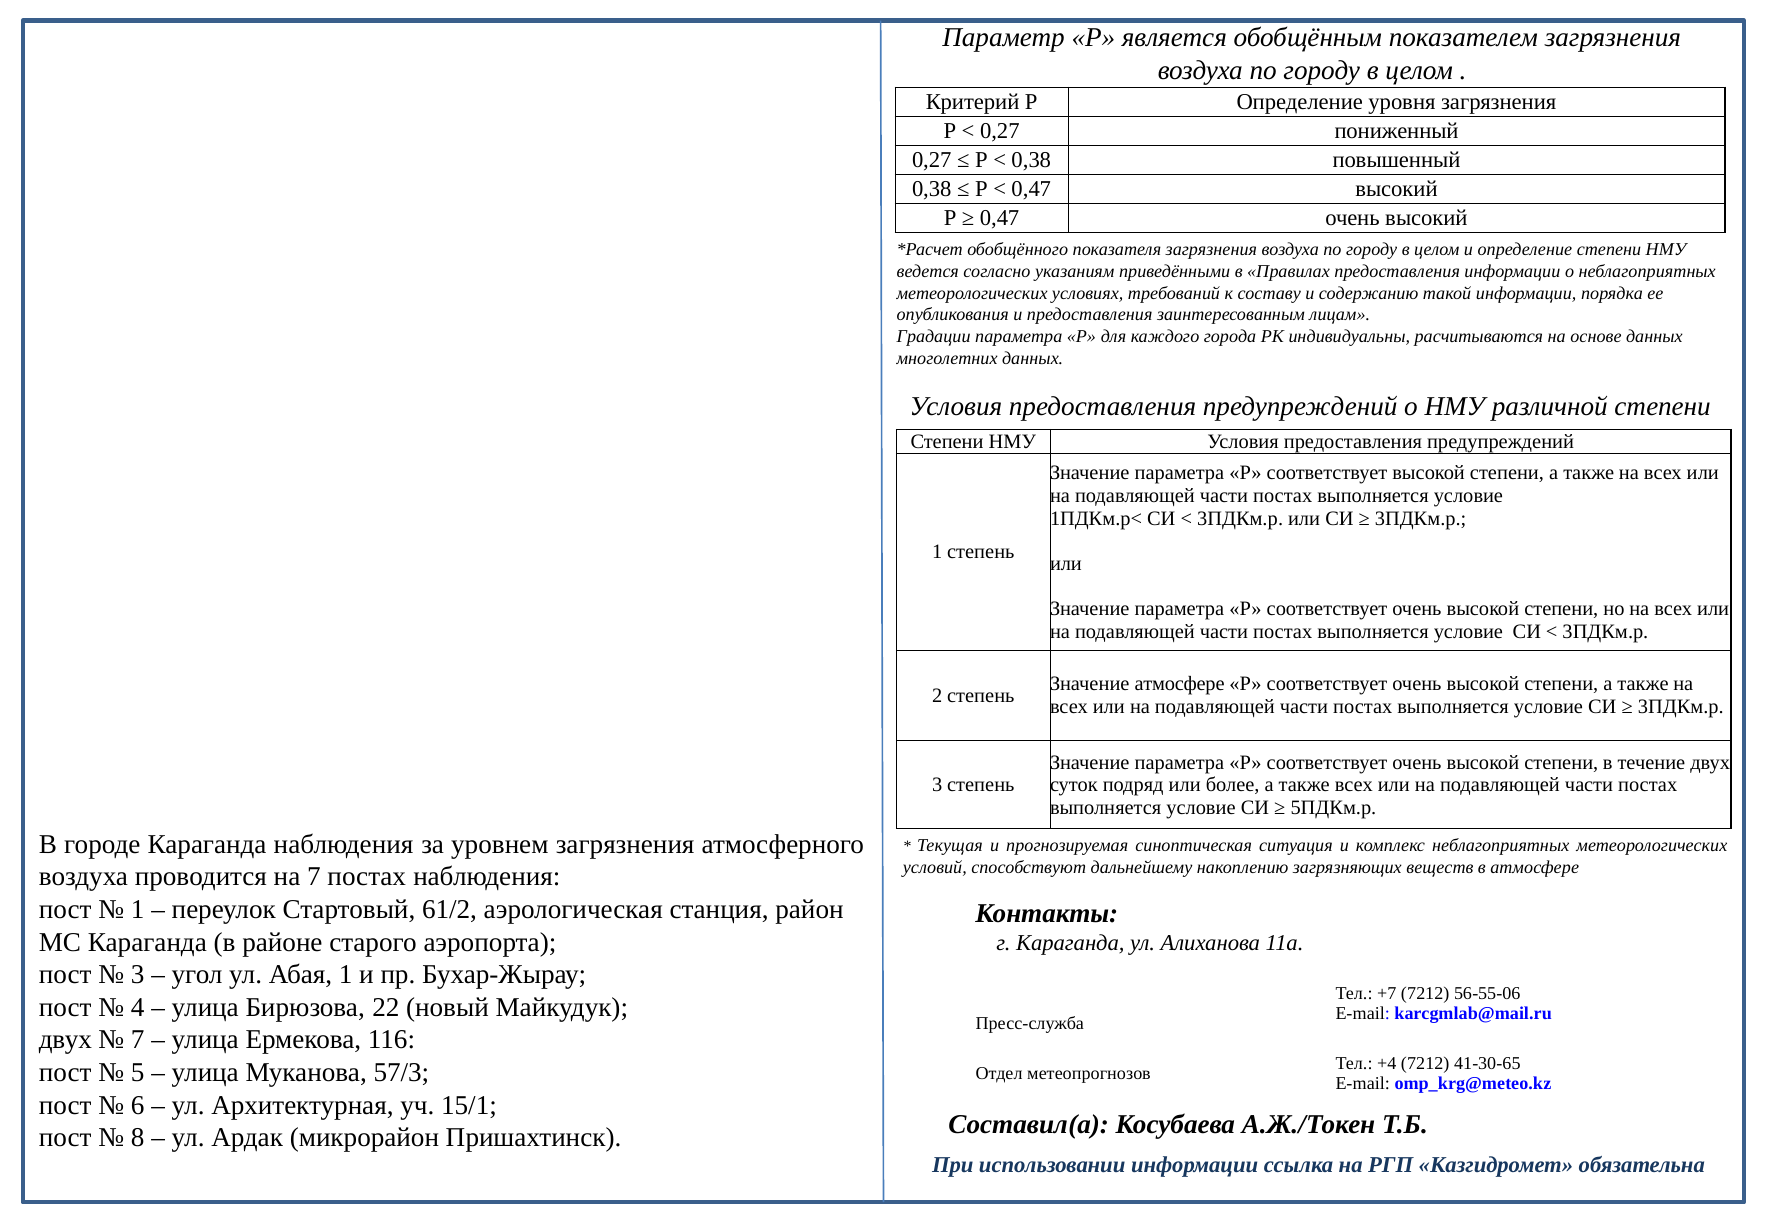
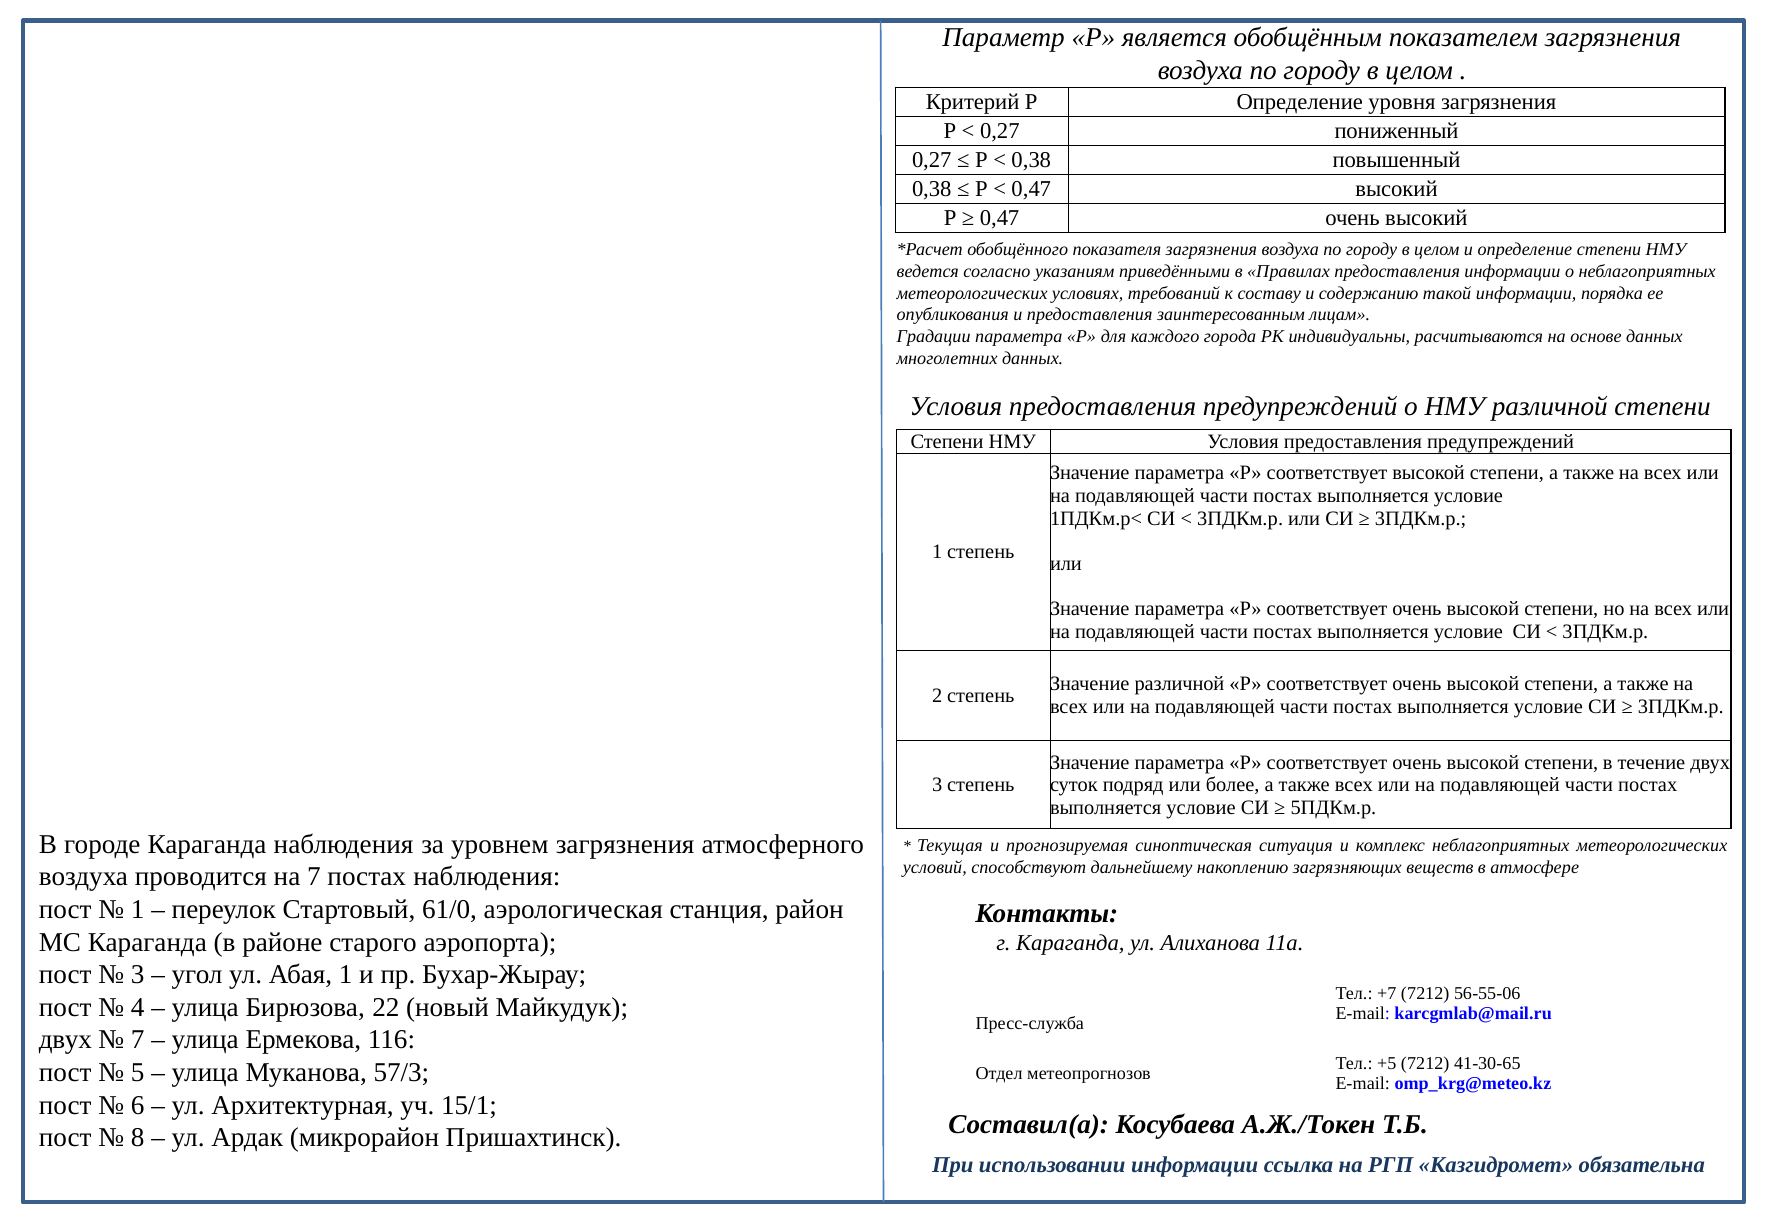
Значение атмосфере: атмосфере -> различной (1180, 684)
61/2: 61/2 -> 61/0 (450, 910)
+4: +4 -> +5 (1387, 1064)
